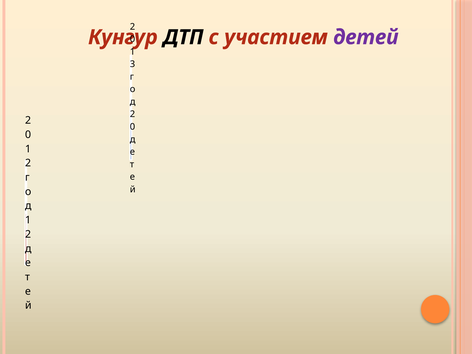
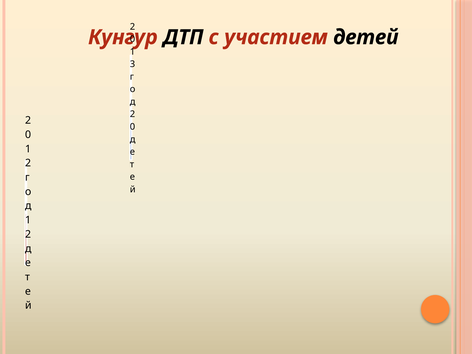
детей colour: purple -> black (366, 37)
